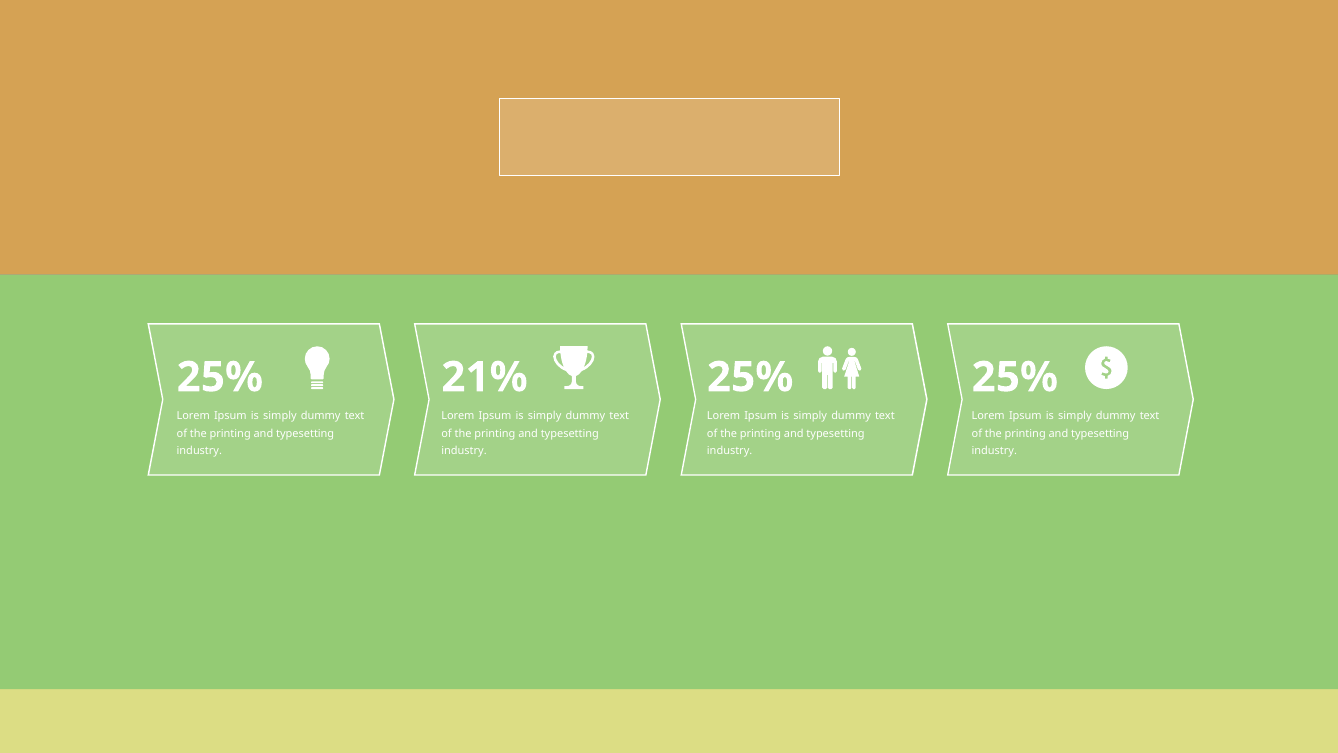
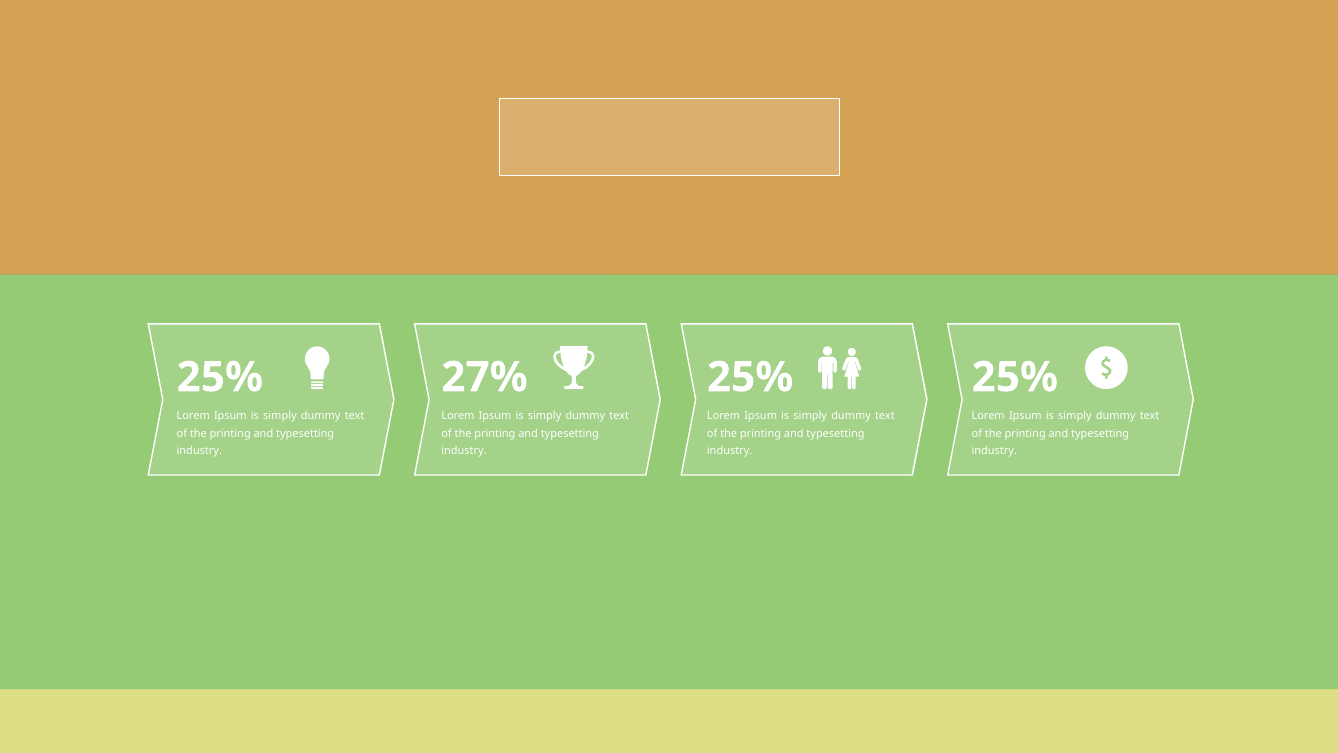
21%: 21% -> 27% (485, 377)
